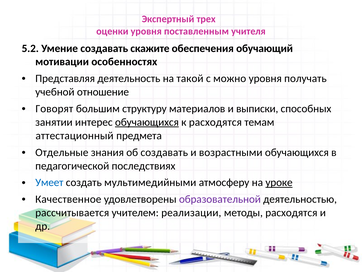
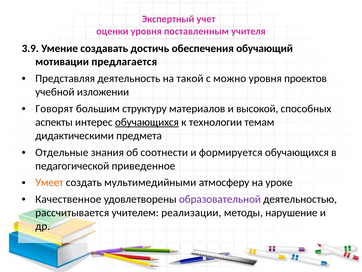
трех: трех -> учет (206, 19)
5.2: 5.2 -> 3.9 (30, 48)
скажите: скажите -> достичь (150, 48)
особенностях: особенностях -> предлагается (124, 62)
получать: получать -> проектов (306, 78)
отношение: отношение -> изложении (103, 92)
выписки: выписки -> высокой (257, 109)
занятии: занятии -> аспекты (54, 122)
к расходятся: расходятся -> технологии (215, 122)
аттестационный: аттестационный -> дидактическими (75, 135)
об создавать: создавать -> соотнести (164, 152)
возрастными: возрастными -> формируется (231, 152)
последствиях: последствиях -> приведенное (143, 166)
Умеет colour: blue -> orange (49, 182)
уроке underline: present -> none (279, 182)
методы расходятся: расходятся -> нарушение (291, 212)
